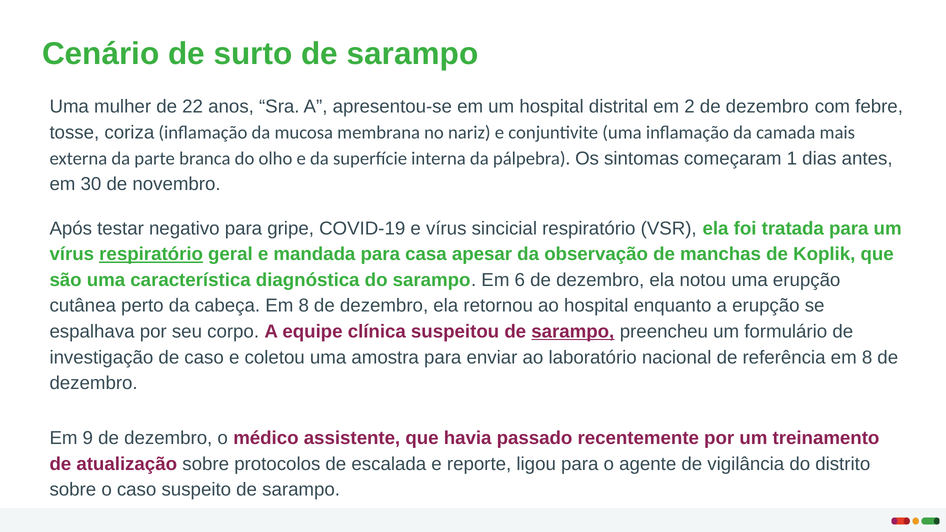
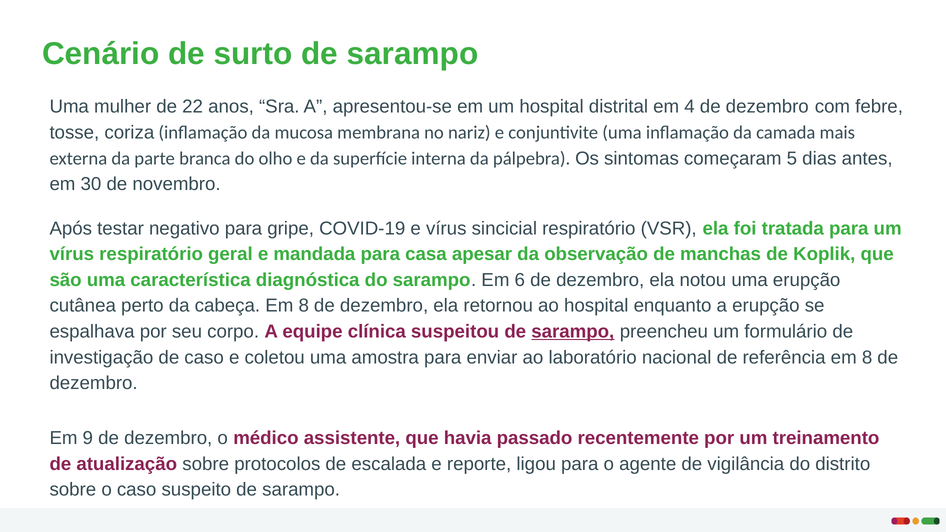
2: 2 -> 4 (689, 107)
1: 1 -> 5 (792, 159)
respiratório underline: present -> none (151, 254)
